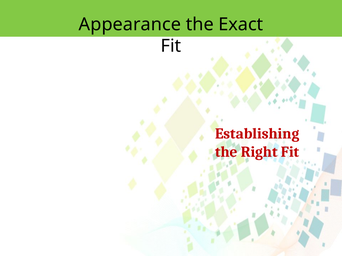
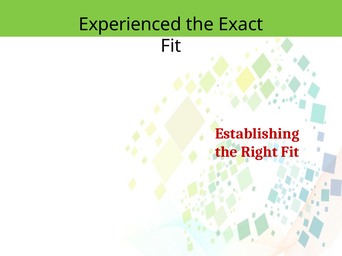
Appearance: Appearance -> Experienced (130, 24)
